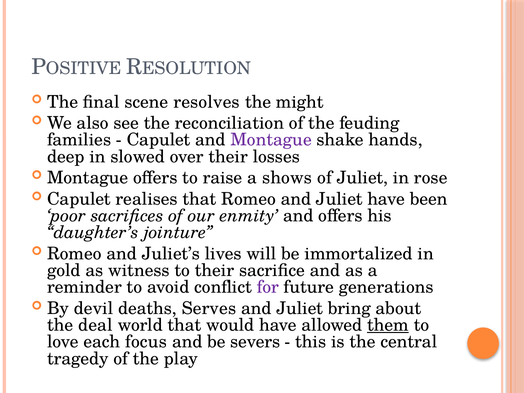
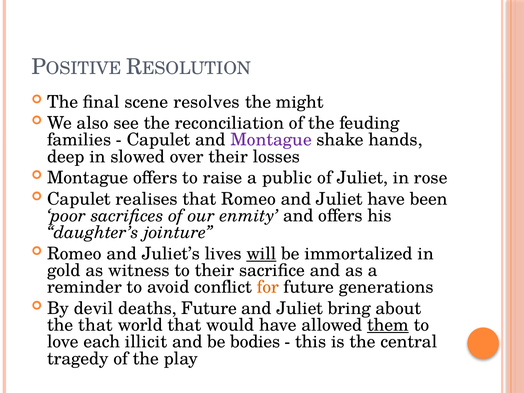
shows: shows -> public (287, 178)
will underline: none -> present (261, 254)
for colour: purple -> orange (268, 287)
deaths Serves: Serves -> Future (209, 308)
the deal: deal -> that (95, 325)
focus: focus -> illicit (146, 342)
severs: severs -> bodies (255, 342)
